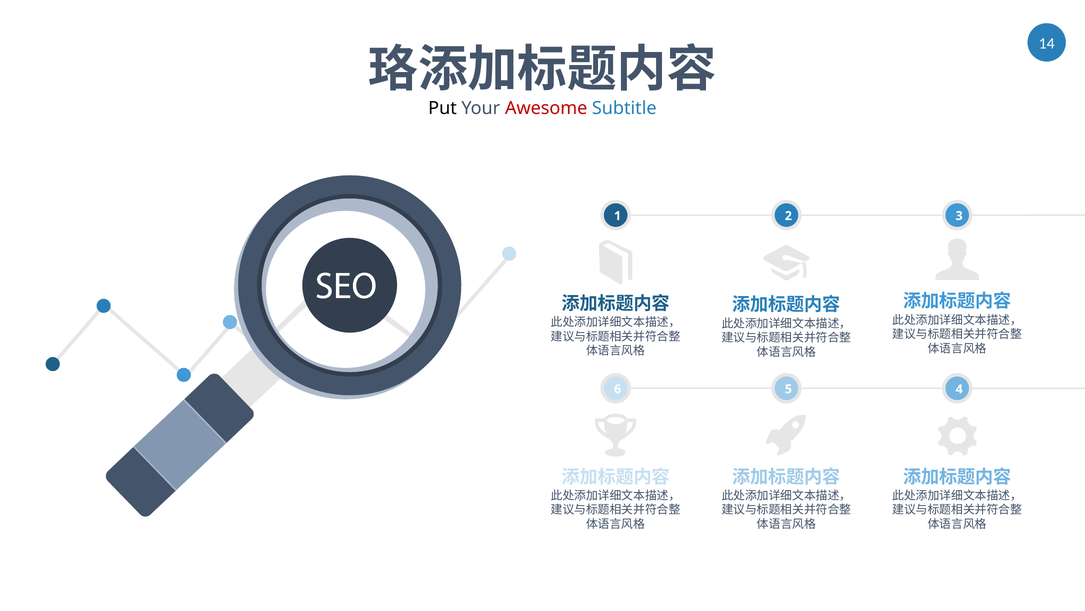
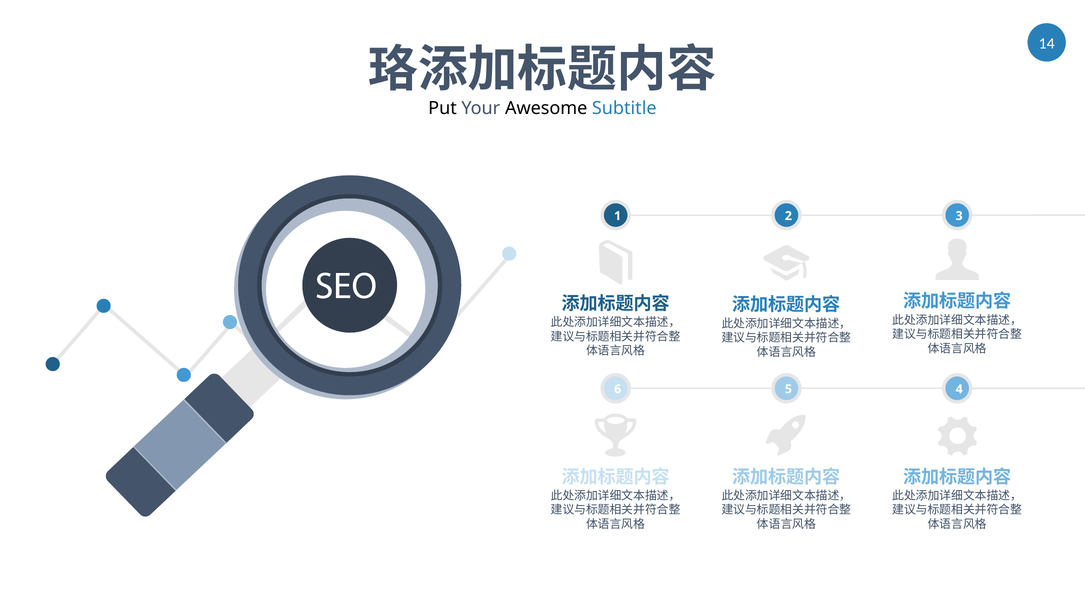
Awesome colour: red -> black (546, 108)
